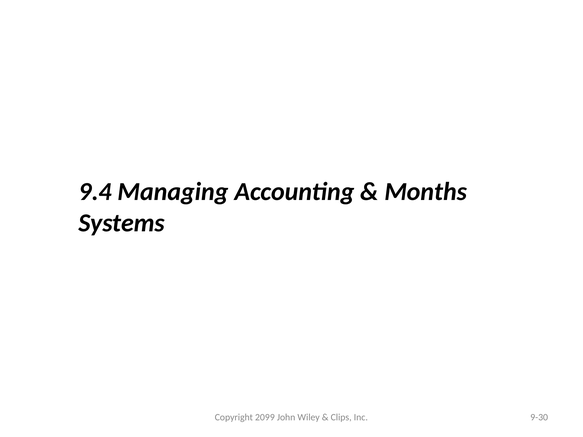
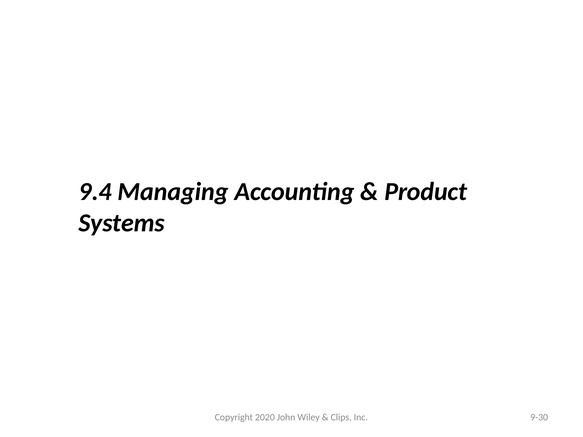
Months: Months -> Product (426, 192)
2099: 2099 -> 2020 (265, 417)
